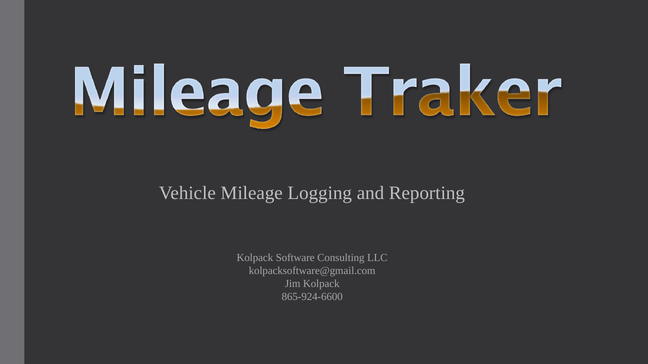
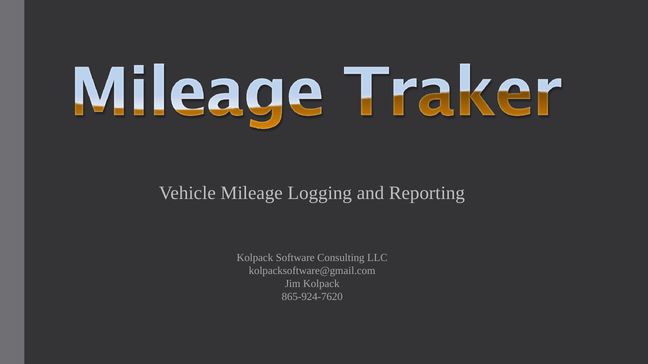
865-924-6600: 865-924-6600 -> 865-924-7620 (312, 297)
